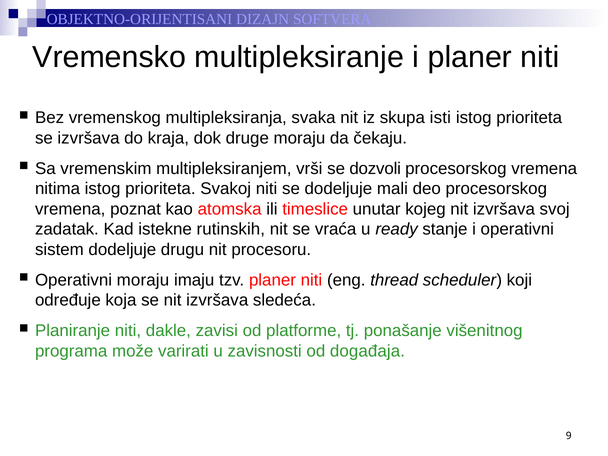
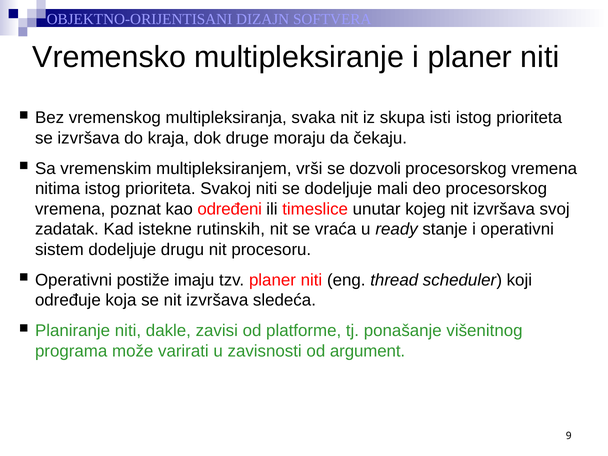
atomska: atomska -> određeni (230, 209)
Operativni moraju: moraju -> postiže (143, 280)
događaja: događaja -> argument (368, 351)
